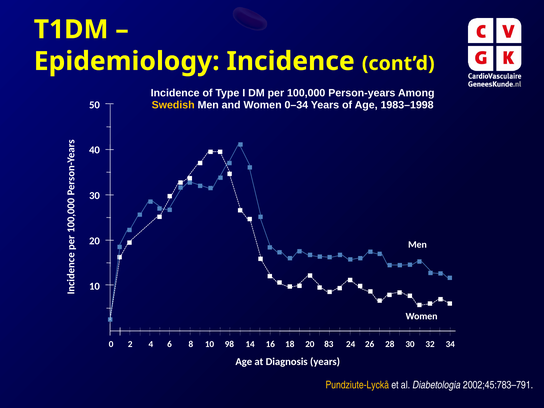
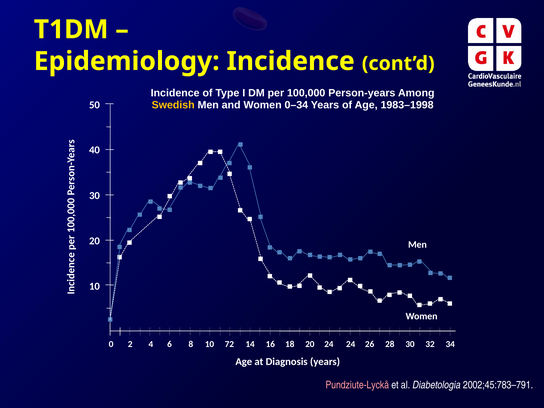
98: 98 -> 72 (229, 344)
20 83: 83 -> 24 (329, 344)
Pundziute-Lyckå colour: yellow -> pink (357, 385)
